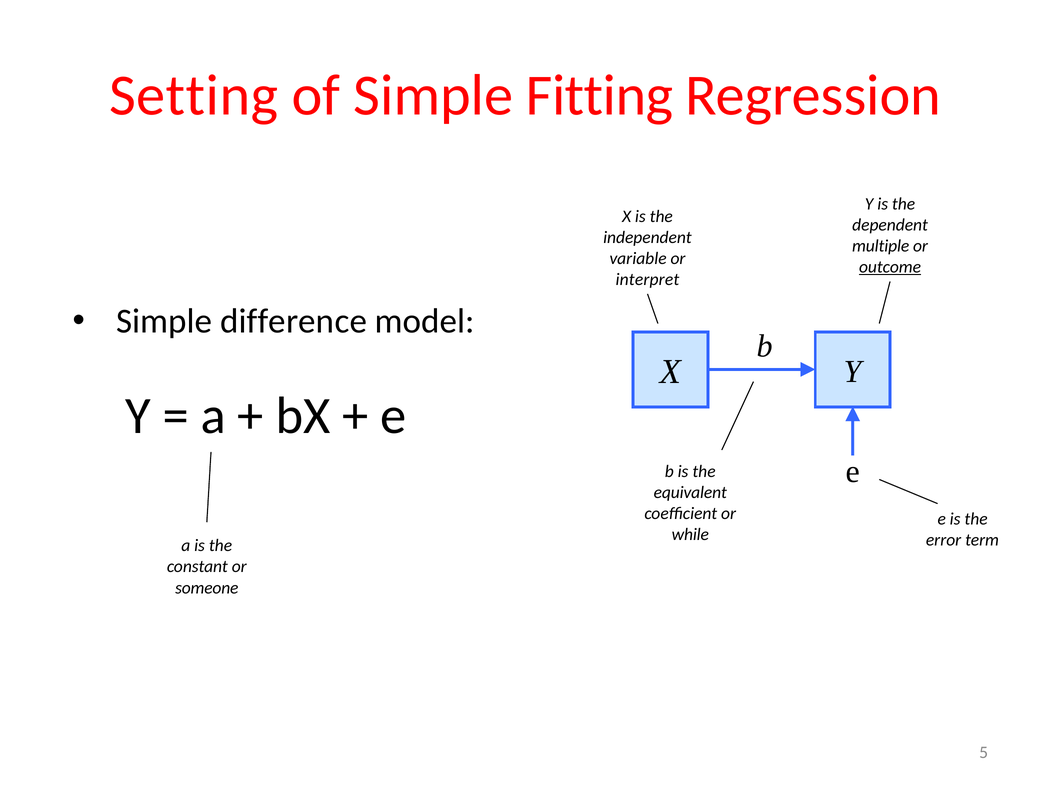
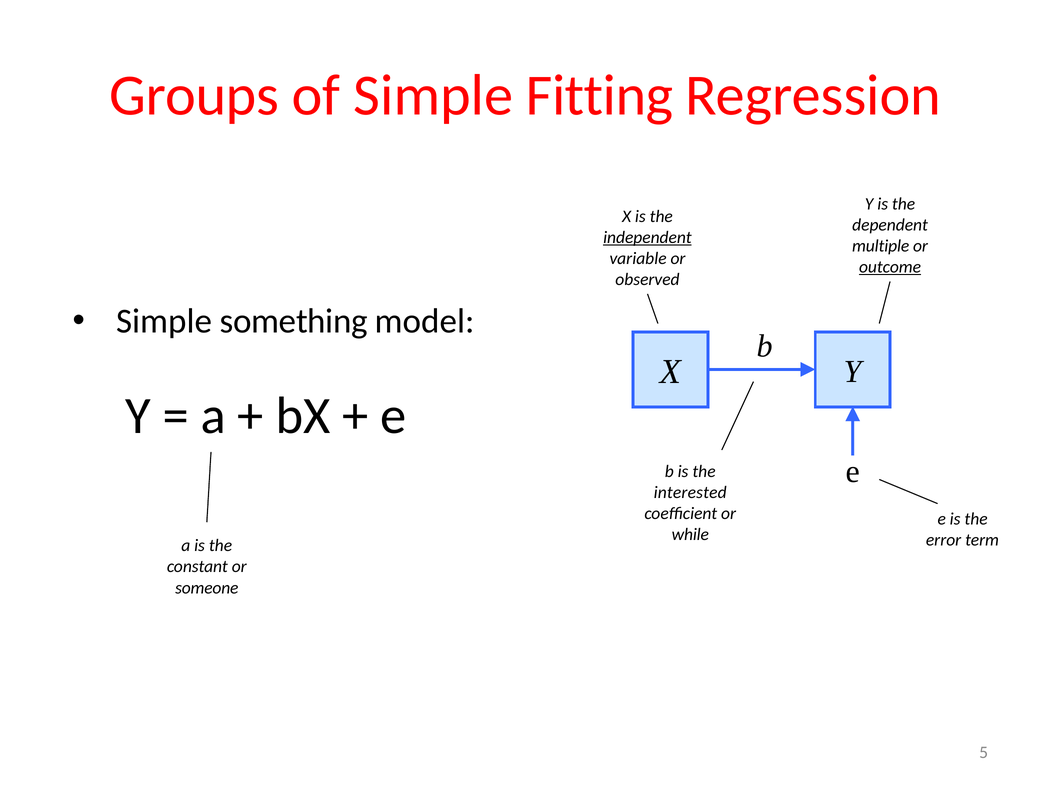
Setting: Setting -> Groups (194, 96)
independent underline: none -> present (647, 237)
interpret: interpret -> observed (647, 280)
difference: difference -> something (294, 321)
equivalent: equivalent -> interested (690, 492)
